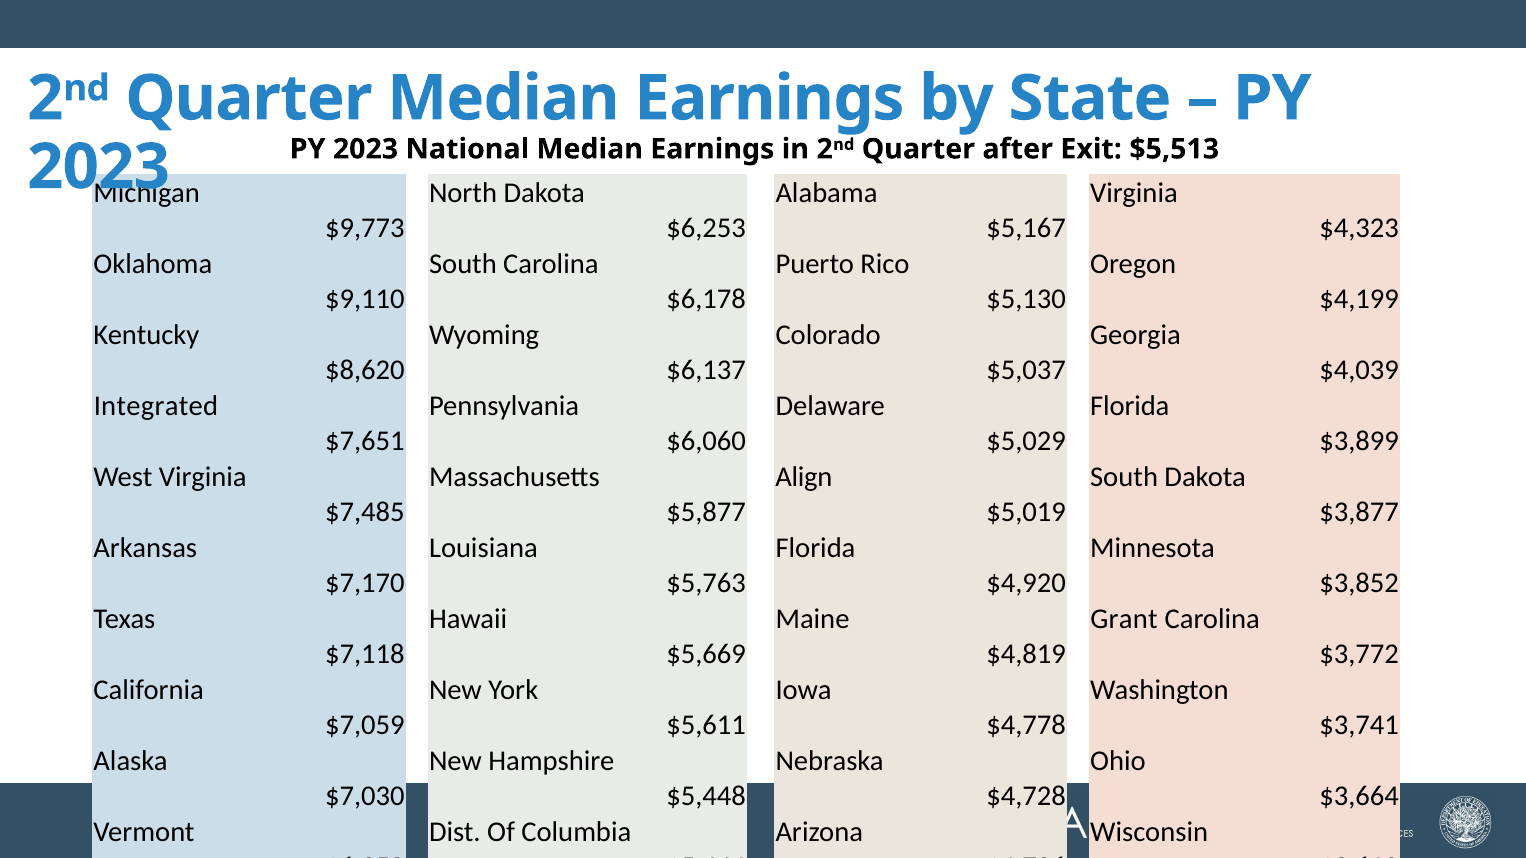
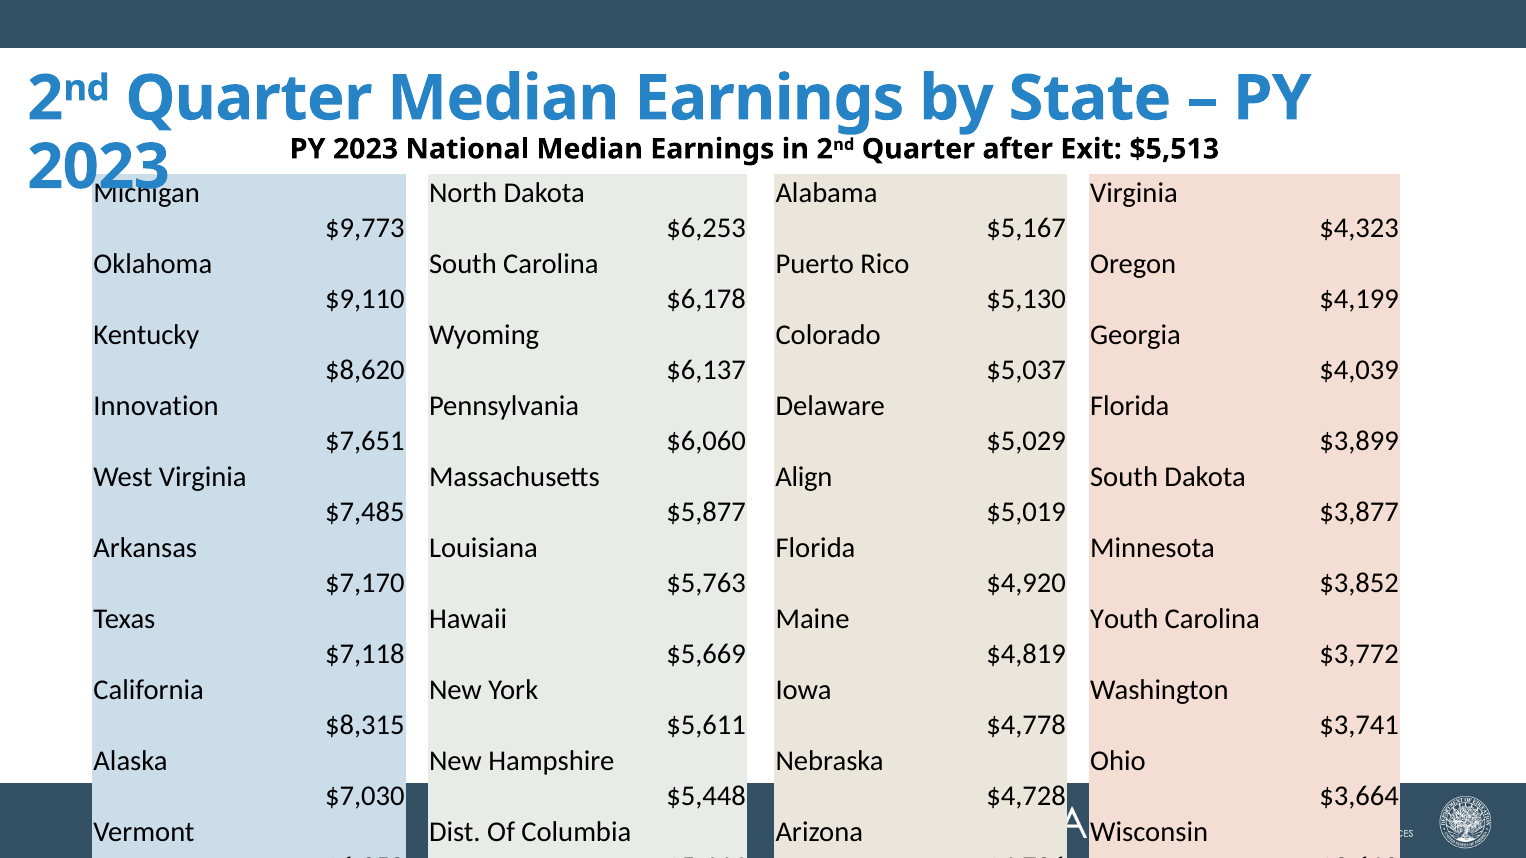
Integrated: Integrated -> Innovation (156, 406)
Grant: Grant -> Youth (1124, 619)
$7,059: $7,059 -> $8,315 (365, 725)
